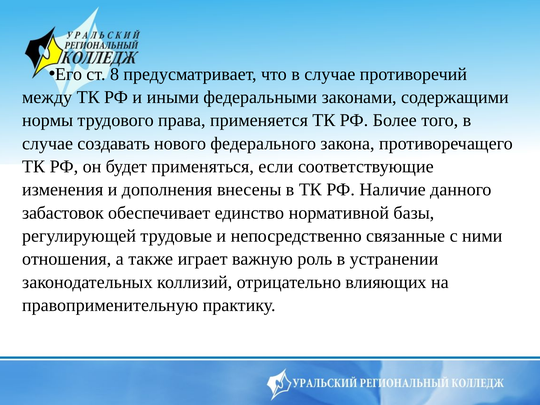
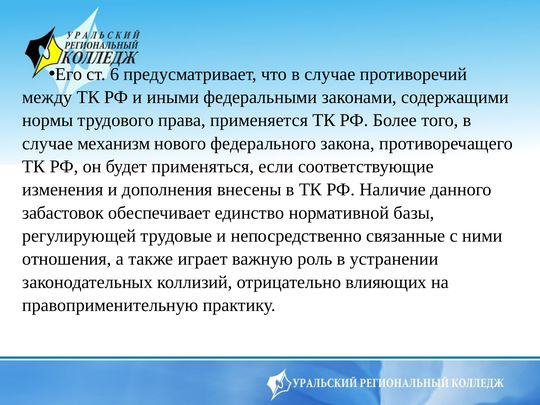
8: 8 -> 6 (115, 74)
создавать: создавать -> механизм (114, 143)
